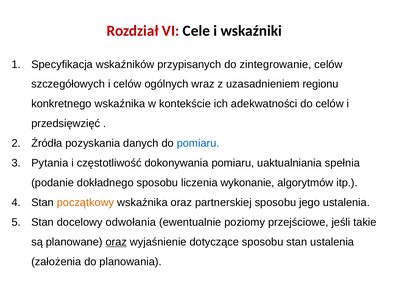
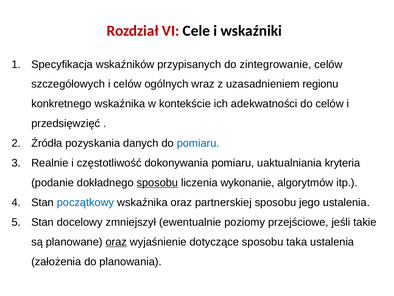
Pytania: Pytania -> Realnie (50, 163)
spełnia: spełnia -> kryteria (342, 163)
sposobu underline: none -> present (157, 182)
początkowy colour: orange -> blue (85, 202)
odwołania: odwołania -> zmniejszył (131, 222)
sposobu stan: stan -> taka (297, 242)
